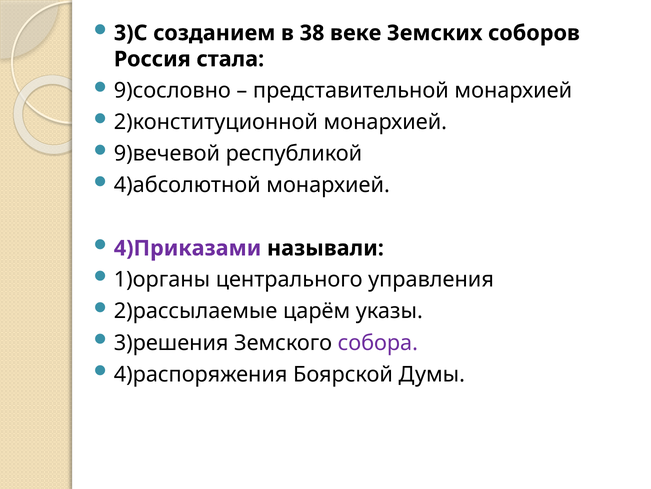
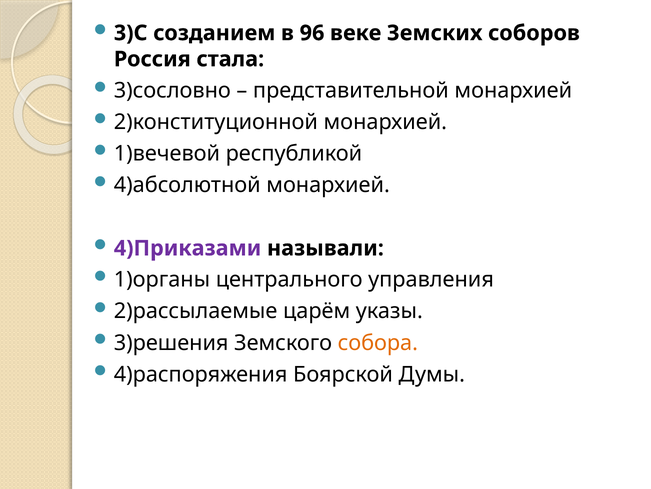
38: 38 -> 96 (312, 33)
9)сословно: 9)сословно -> 3)сословно (172, 91)
9)вечевой: 9)вечевой -> 1)вечевой (167, 153)
собора colour: purple -> orange (378, 342)
